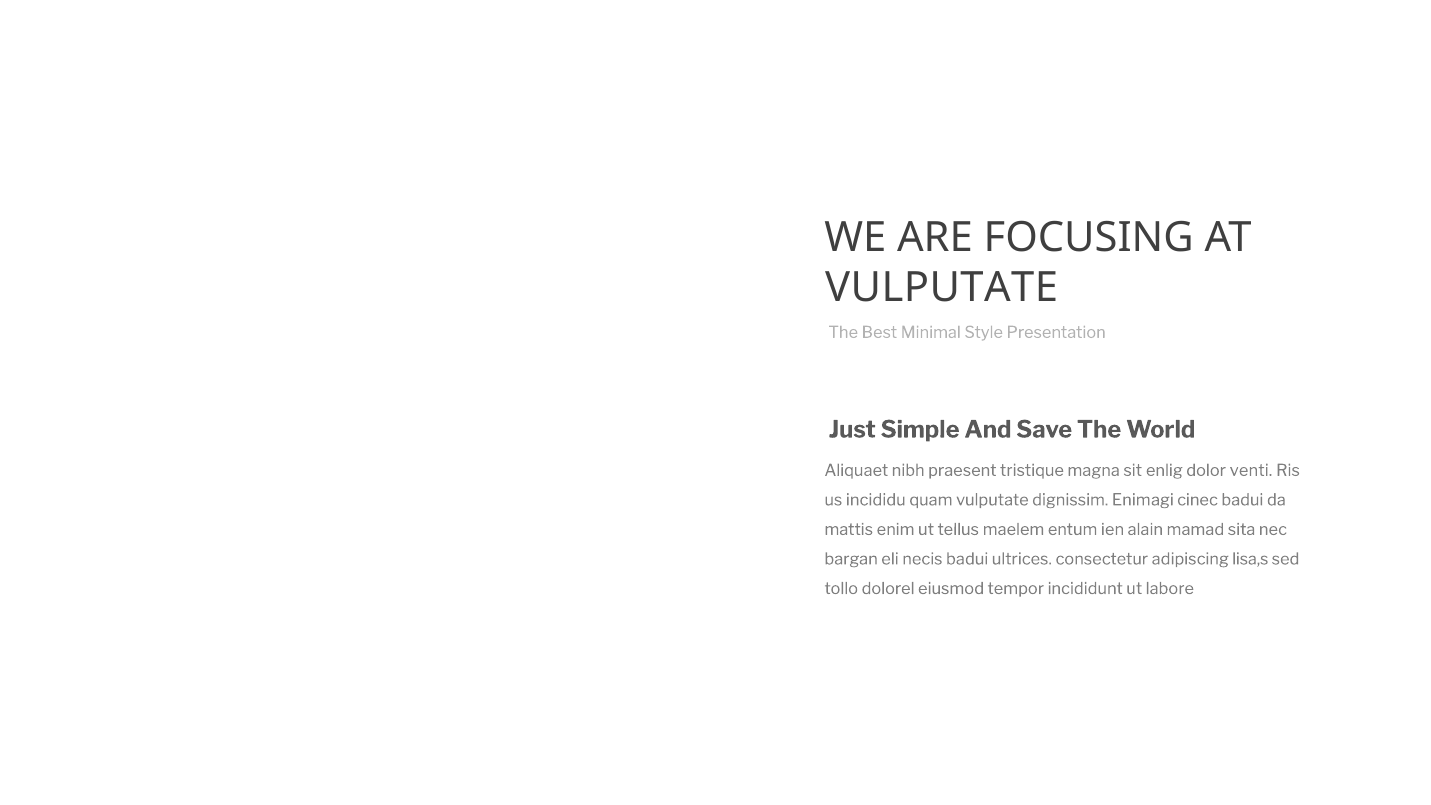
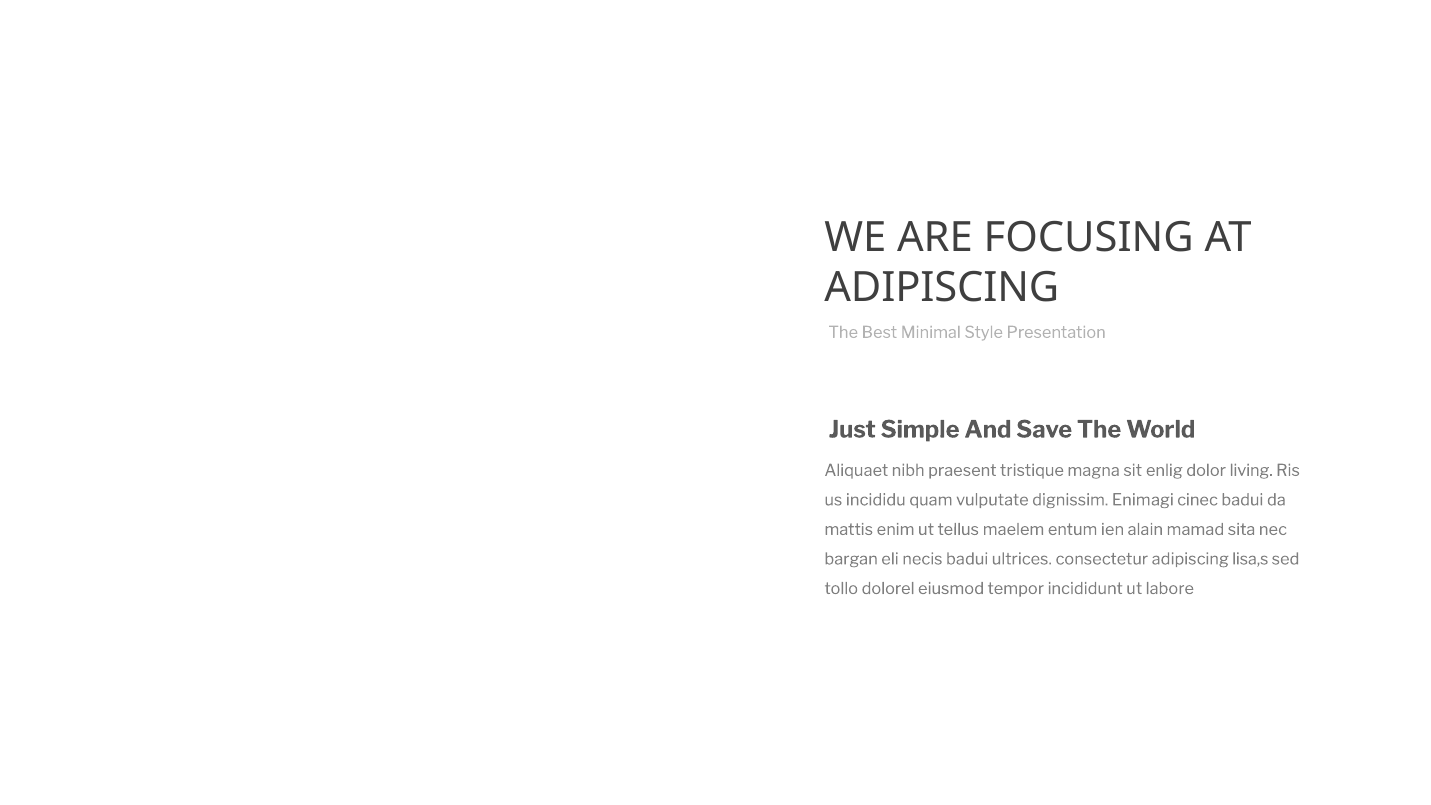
VULPUTATE: VULPUTATE -> ADIPISCING (942, 288)
venti: venti -> living (1251, 470)
